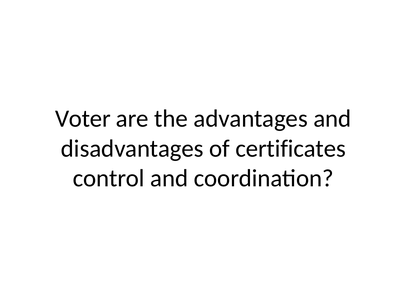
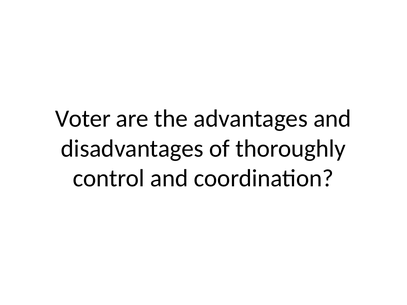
certificates: certificates -> thoroughly (291, 149)
